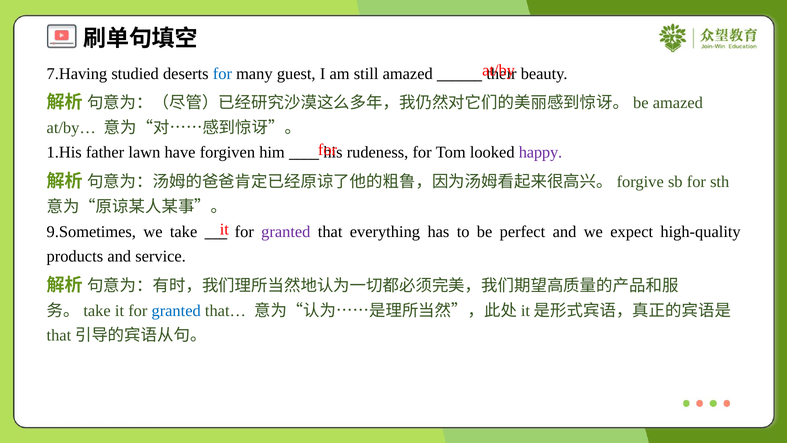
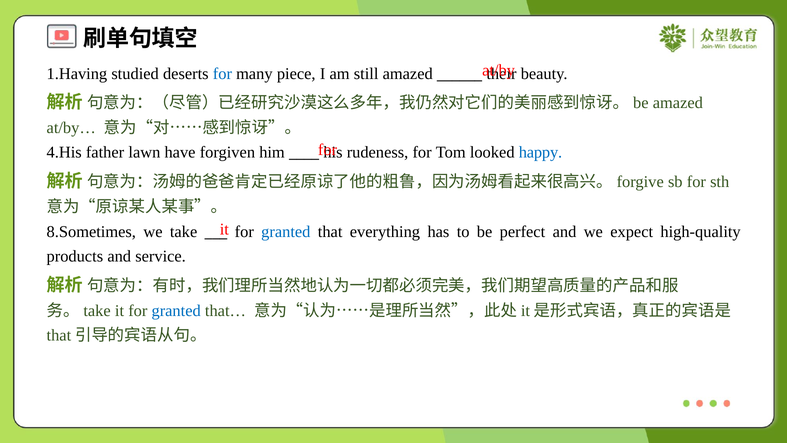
7.Having: 7.Having -> 1.Having (77, 74)
guest: guest -> piece (296, 74)
1.His: 1.His -> 4.His (64, 152)
happy colour: purple -> blue (540, 152)
9.Sometimes: 9.Sometimes -> 8.Sometimes (91, 232)
granted colour: purple -> blue (286, 232)
